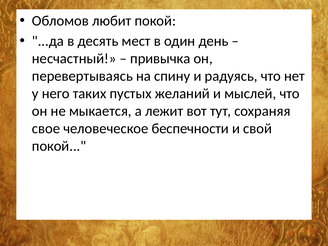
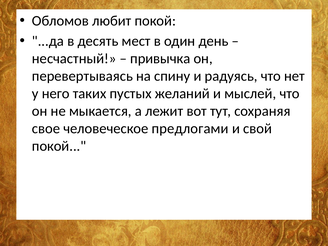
беспечности: беспечности -> предлогами (190, 129)
